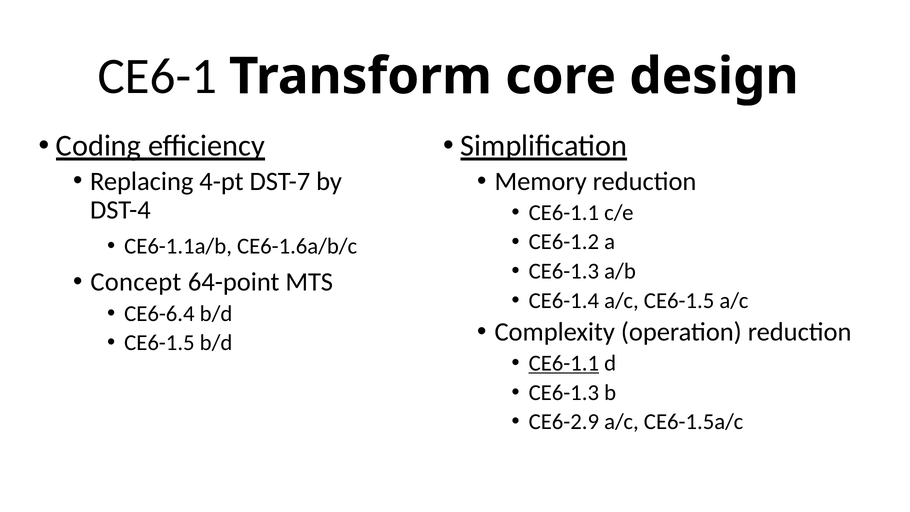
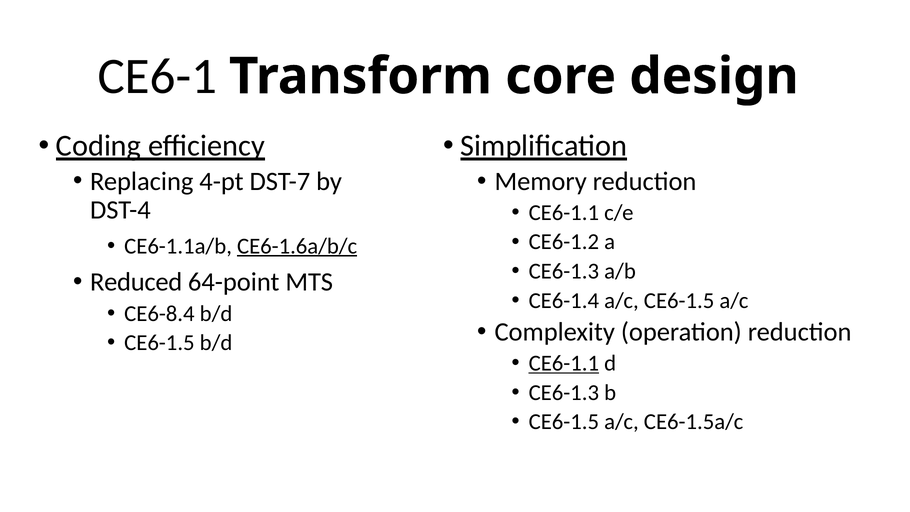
CE6-1.6a/b/c underline: none -> present (297, 246)
Concept: Concept -> Reduced (136, 282)
CE6-6.4: CE6-6.4 -> CE6-8.4 (159, 313)
CE6-2.9: CE6-2.9 -> CE6-1.5 (564, 422)
